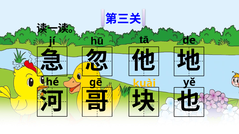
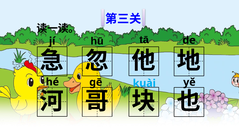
kuài colour: yellow -> light blue (144, 84)
